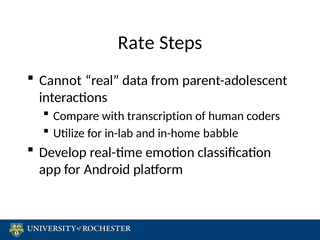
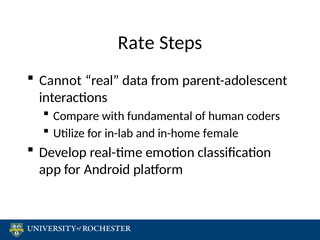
transcription: transcription -> fundamental (160, 116)
babble: babble -> female (221, 133)
